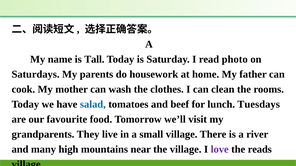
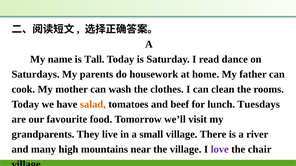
photo: photo -> dance (235, 59)
salad colour: blue -> orange (93, 105)
reads: reads -> chair (260, 150)
